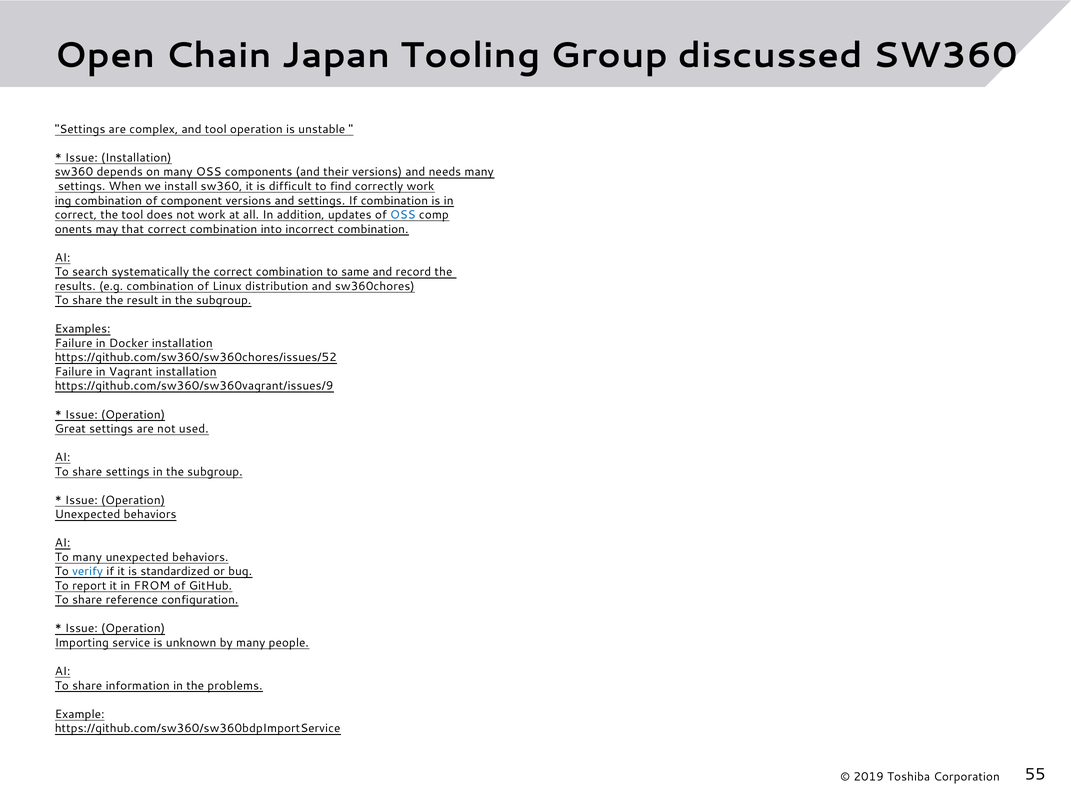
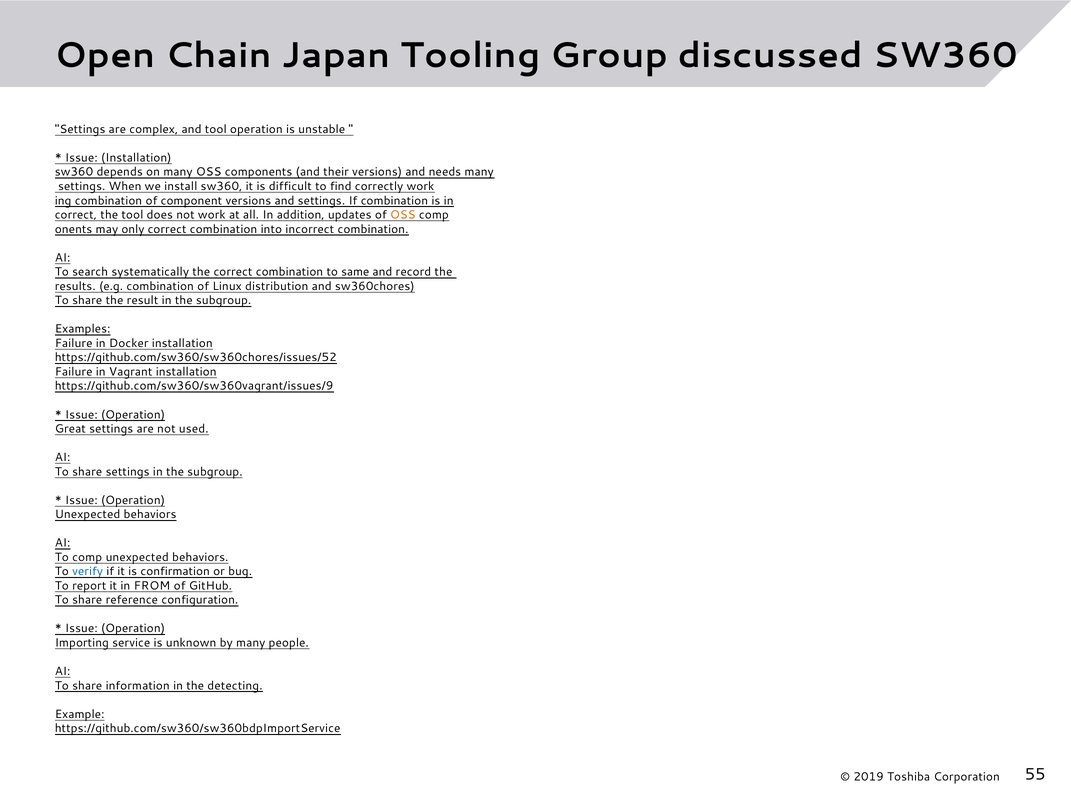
OSS colour: blue -> orange (403, 215)
that: that -> only (133, 229)
To many: many -> comp (87, 557)
standardized: standardized -> confirmation (175, 571)
problems: problems -> detecting (235, 685)
